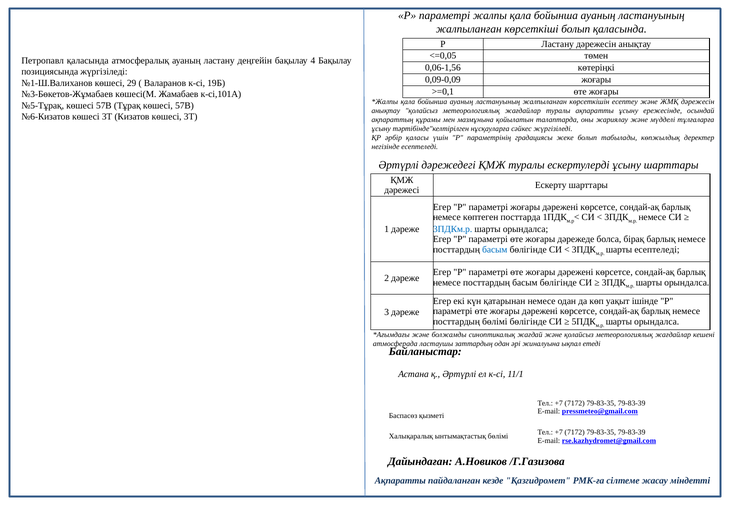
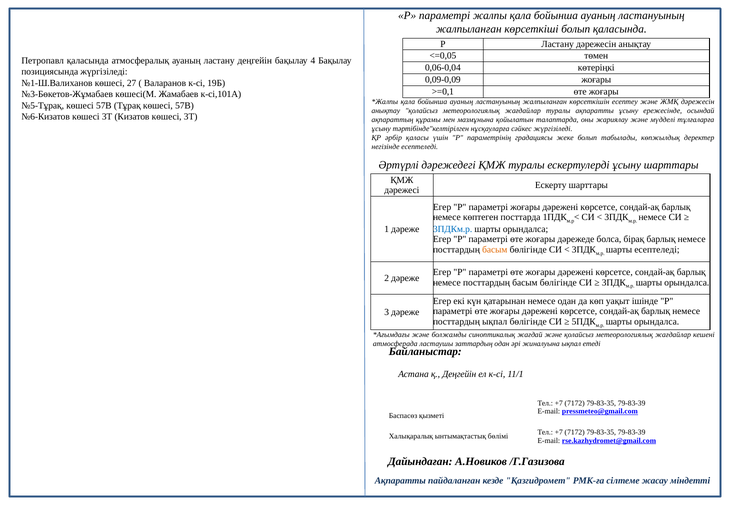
0,06-1,56: 0,06-1,56 -> 0,06-0,04 (443, 68)
29: 29 -> 27 (132, 83)
басым colour: blue -> orange (495, 250)
посттардың бөлімі: бөлімі -> ықпал (495, 322)
қ Әртүрлі: Әртүрлі -> Деңгейін (459, 374)
